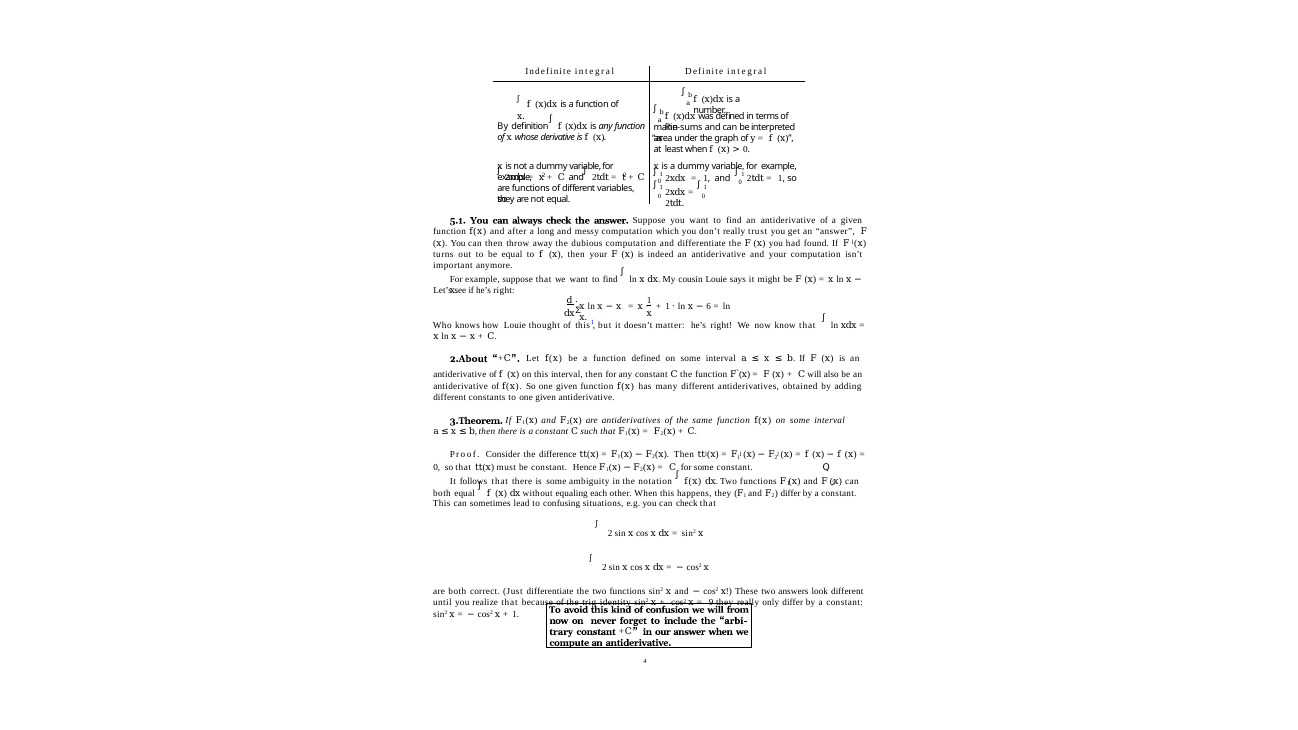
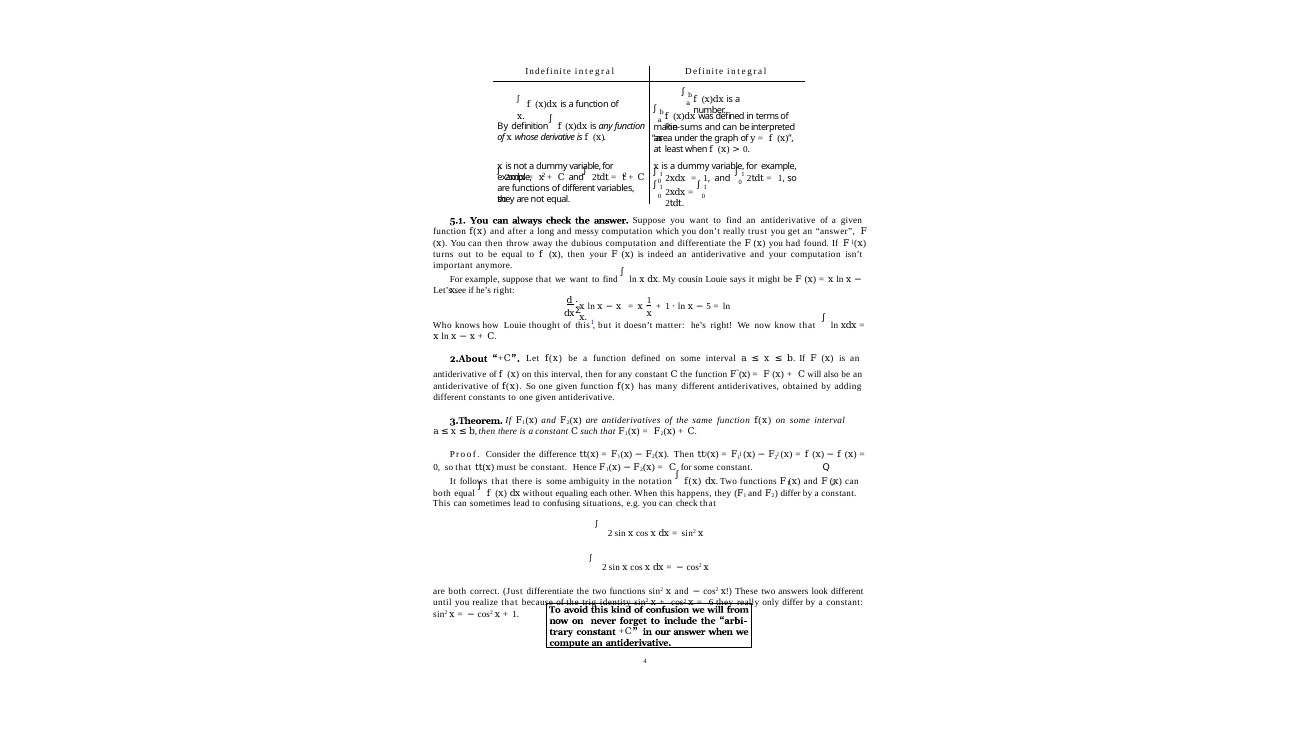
6: 6 -> 5 (709, 307)
9: 9 -> 6 (711, 603)
